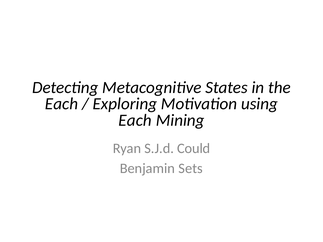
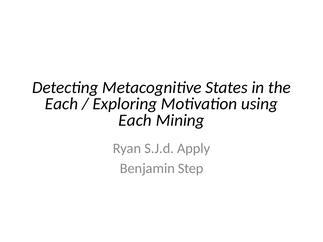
Could: Could -> Apply (194, 149)
Sets: Sets -> Step (191, 169)
